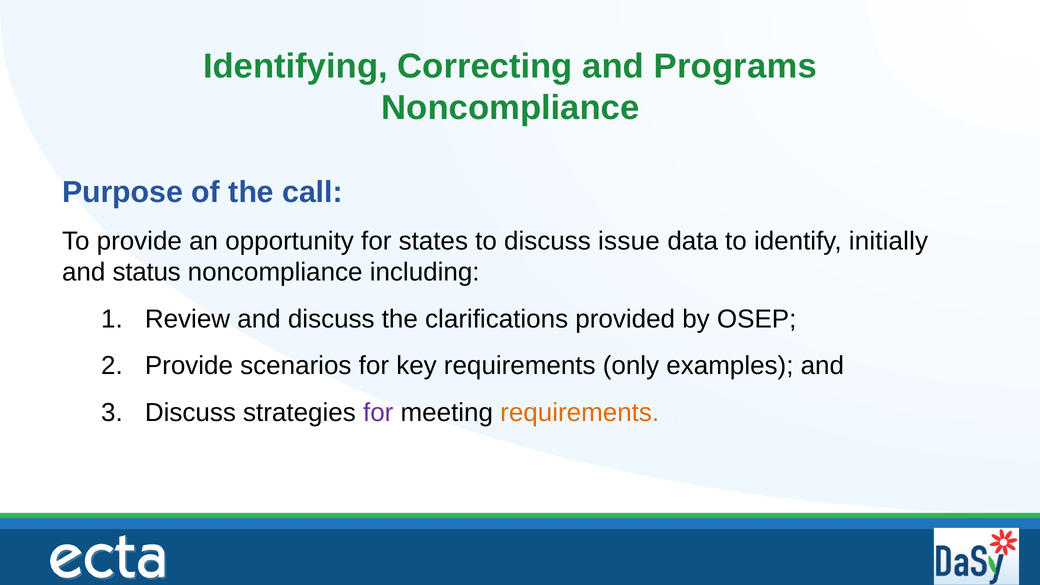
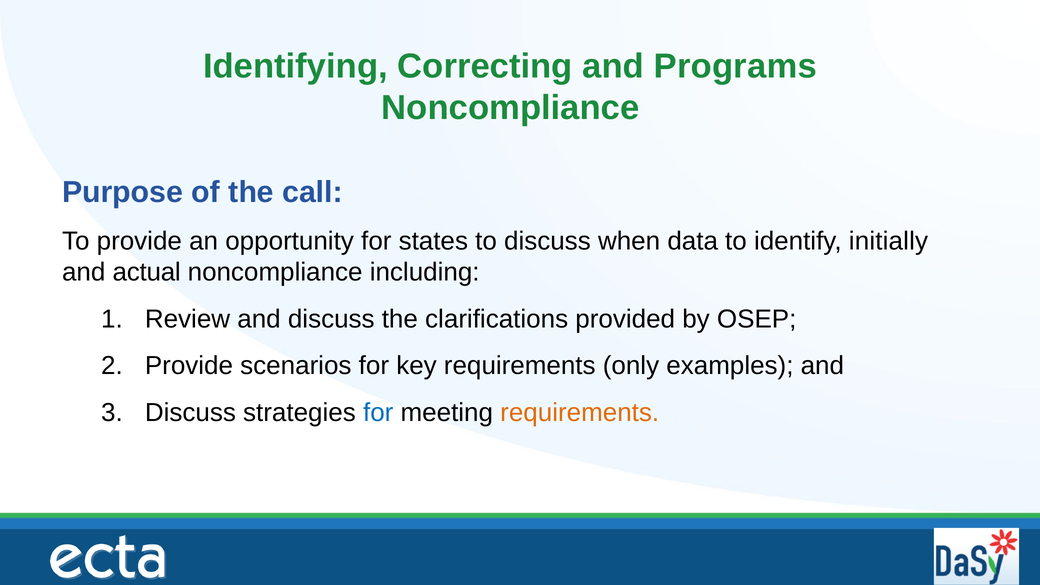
issue: issue -> when (629, 241)
status: status -> actual (147, 272)
for colour: purple -> blue (378, 413)
